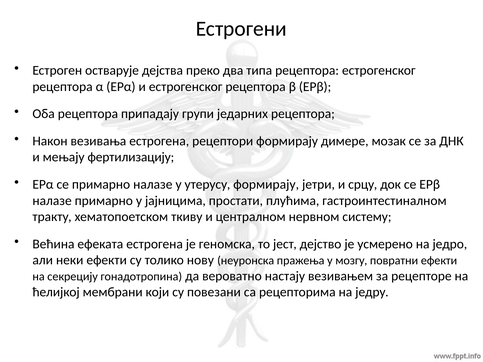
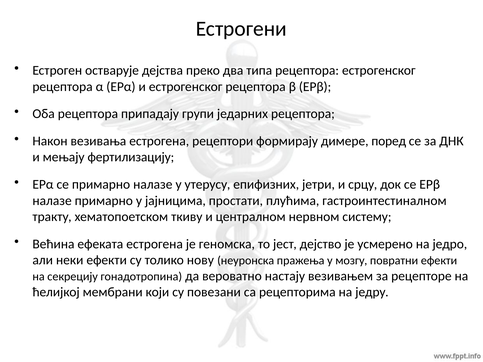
мозак: мозак -> поред (389, 141)
утерусу формирају: формирају -> епифизних (266, 185)
